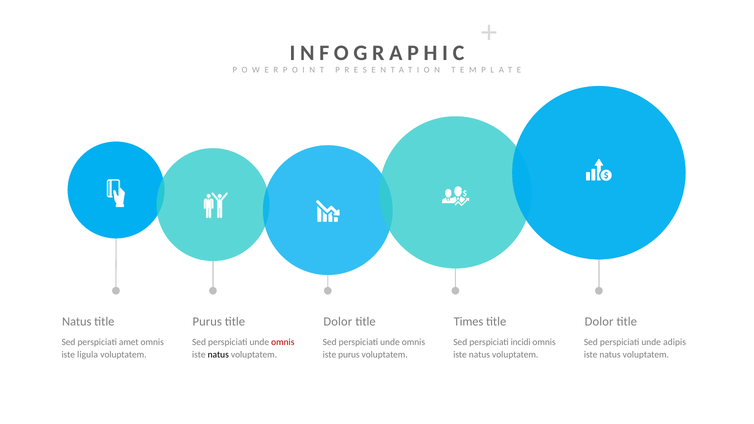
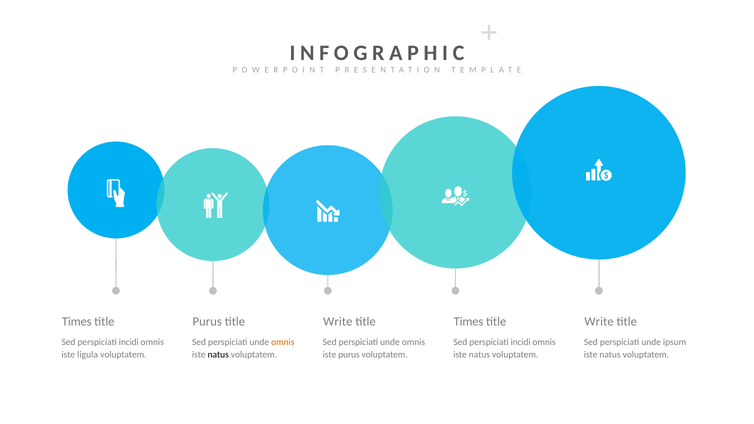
Natus: Natus -> Times (77, 322)
Dolor: Dolor -> Write (338, 322)
Dolor: Dolor -> Write (599, 322)
amet: amet -> incidi (129, 342)
omnis colour: red -> orange (283, 342)
adipis: adipis -> ipsum (675, 342)
